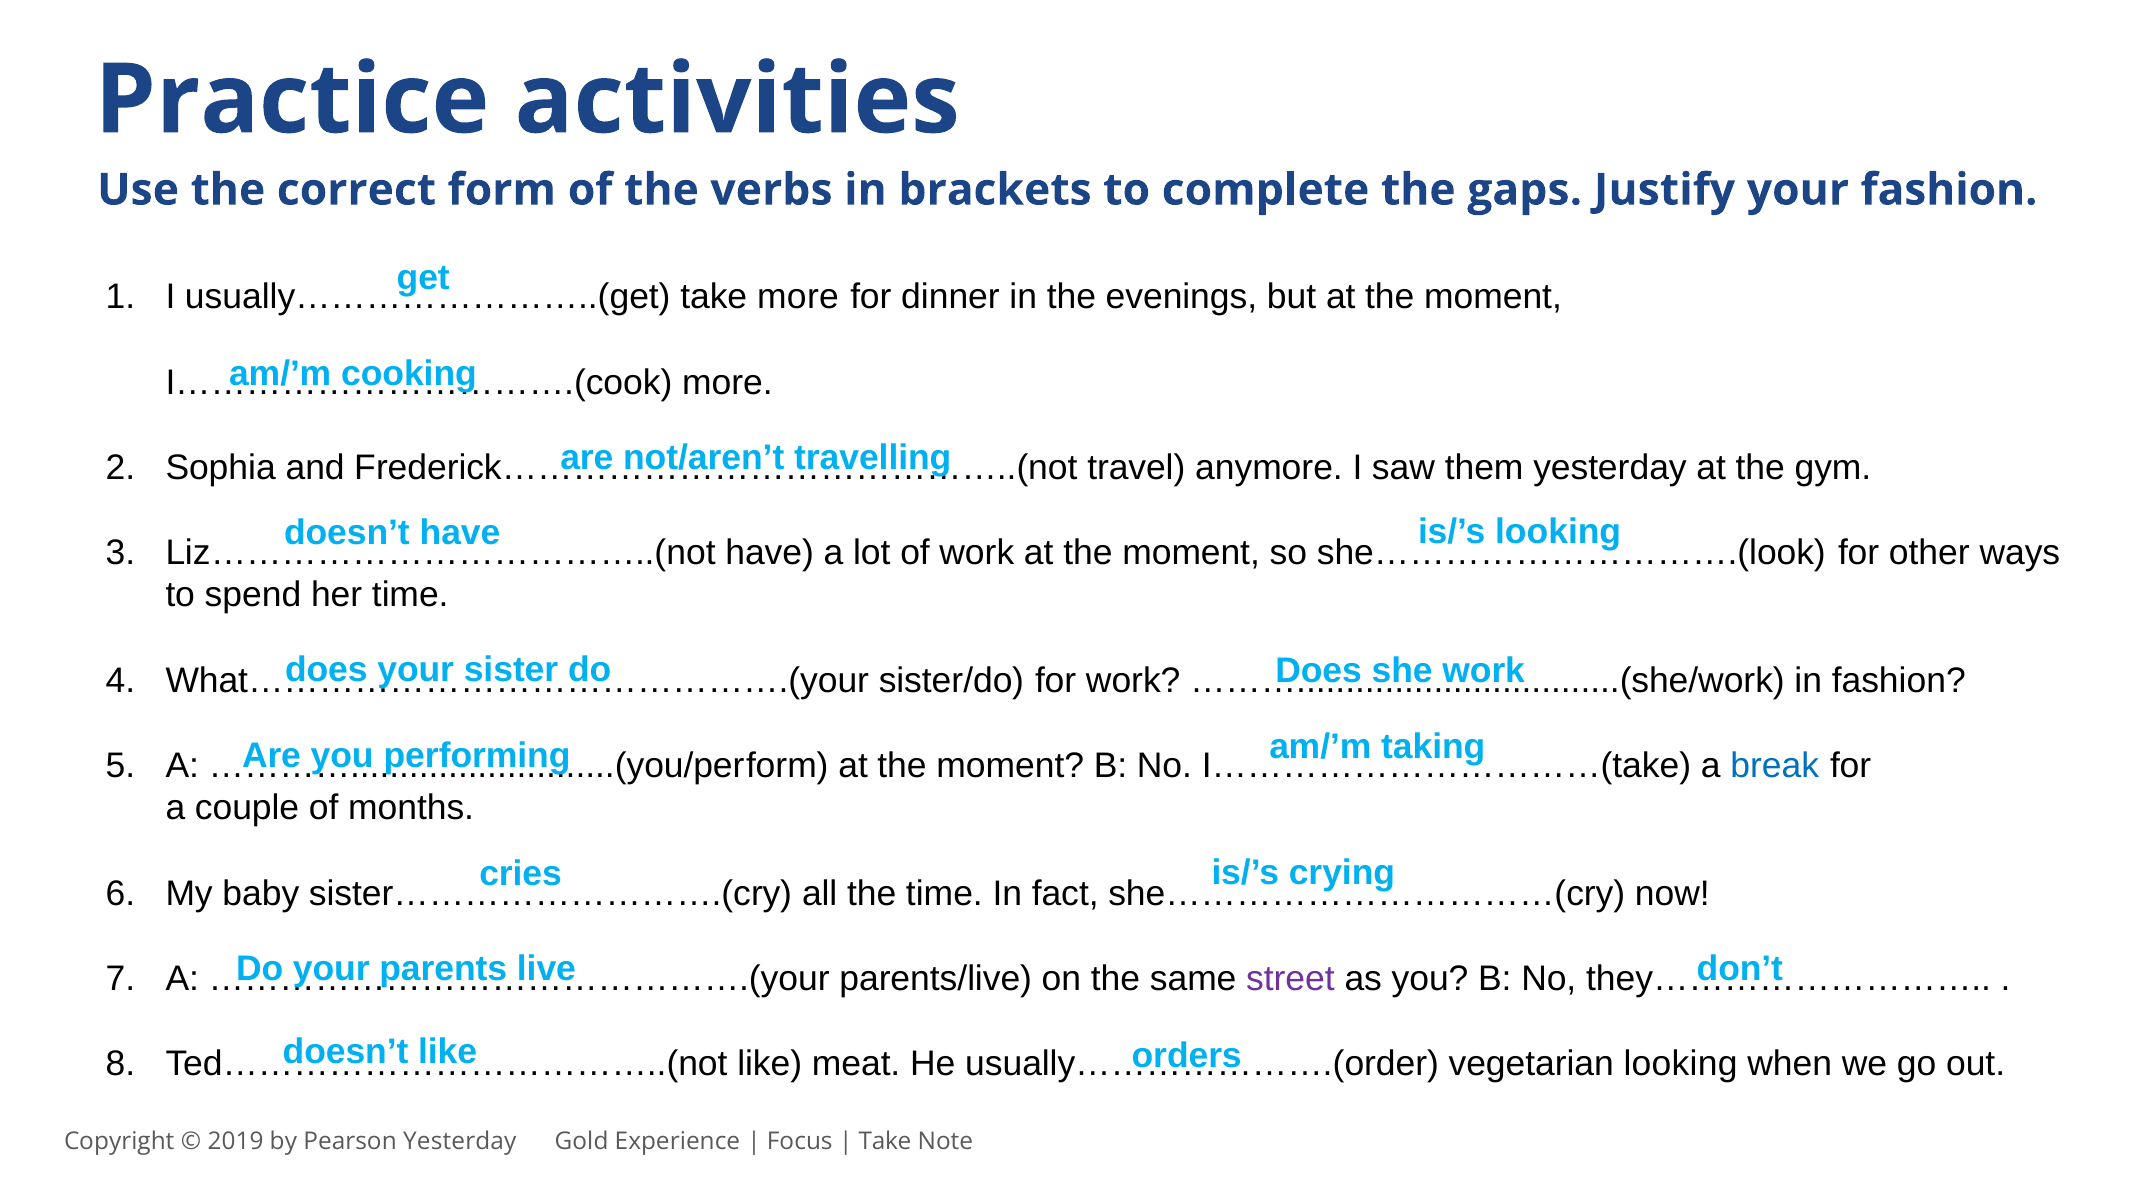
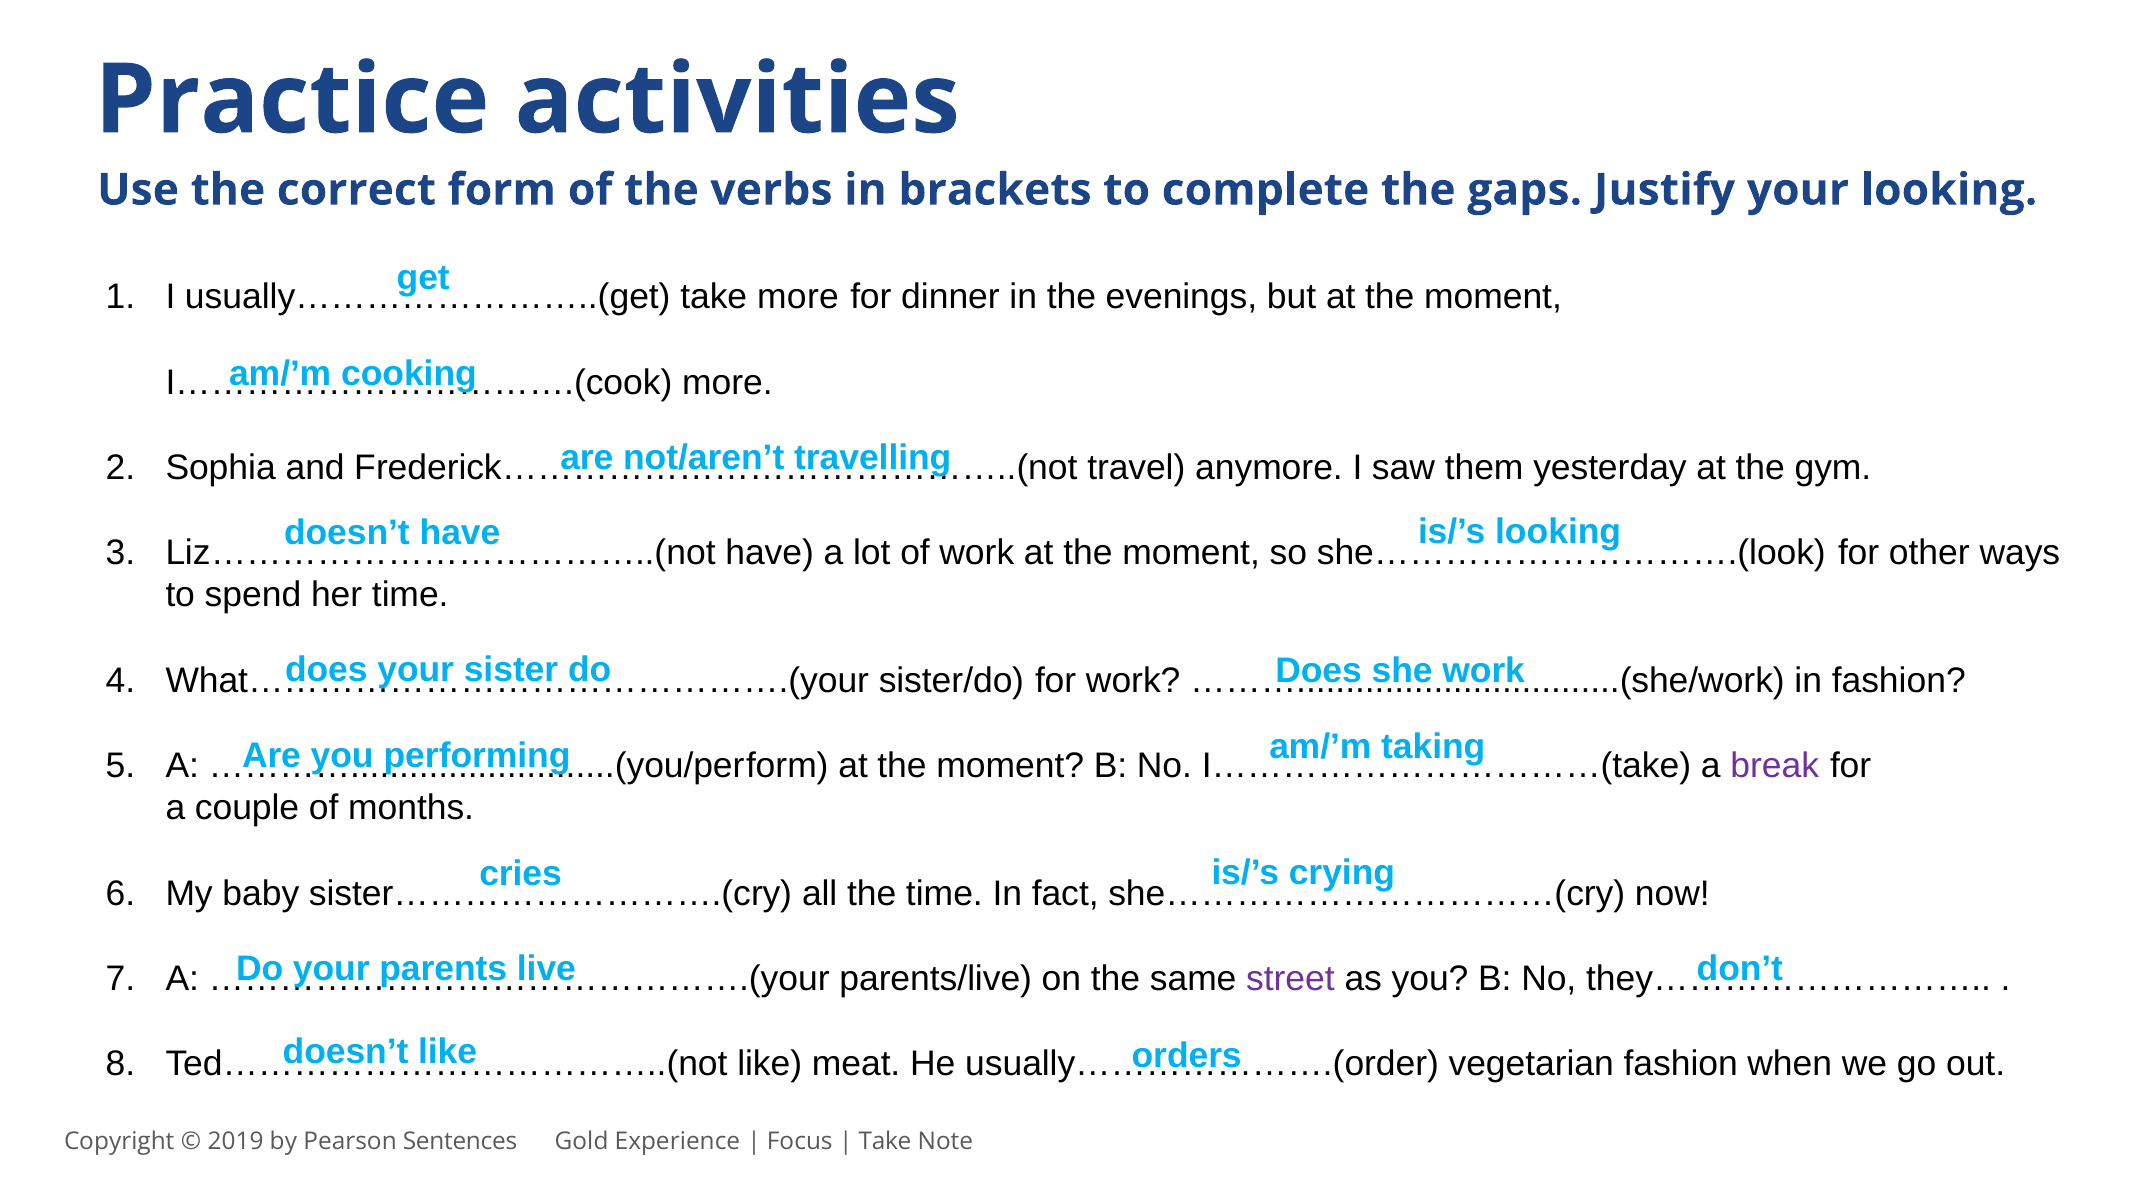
your fashion: fashion -> looking (1949, 190)
break colour: blue -> purple (1775, 766)
vegetarian looking: looking -> fashion (1681, 1064)
Pearson Yesterday: Yesterday -> Sentences (460, 1142)
